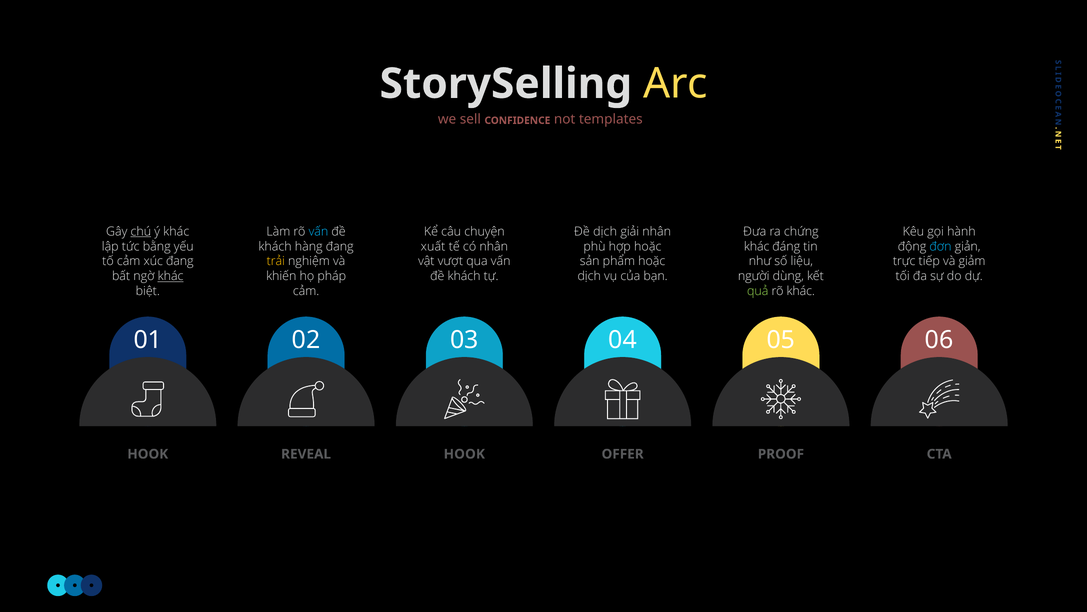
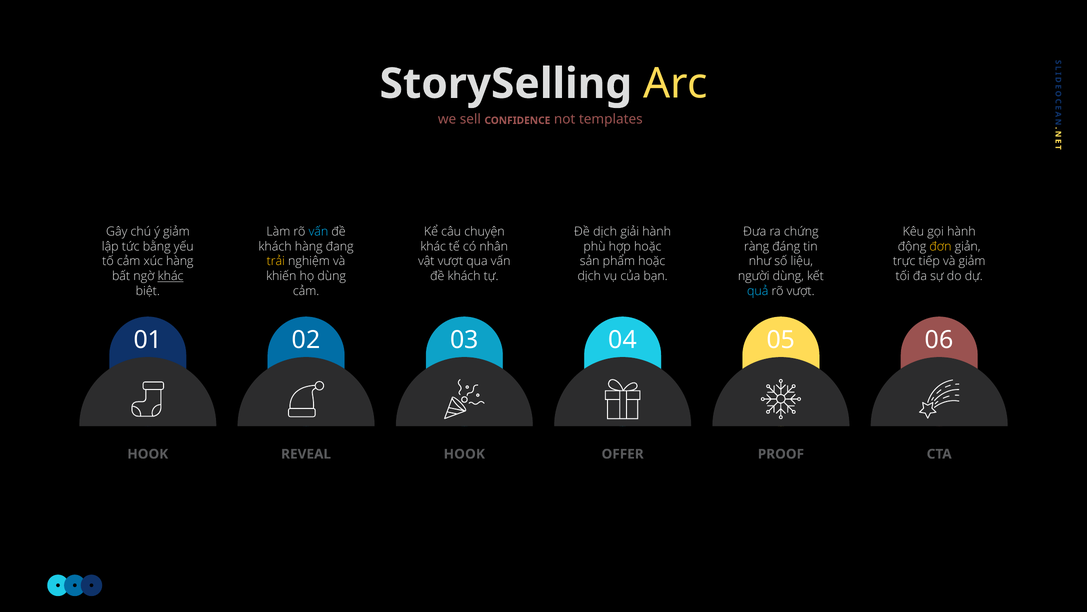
chú underline: present -> none (141, 231)
ý khác: khác -> giảm (176, 231)
giải nhân: nhân -> hành (657, 231)
xuất: xuất -> khác (433, 246)
khác: khác -> ràng (757, 246)
đơn colour: light blue -> yellow (940, 246)
xúc đang: đang -> hàng (180, 261)
họ pháp: pháp -> dùng (332, 276)
quả colour: light green -> light blue (758, 291)
rõ khác: khác -> vượt (801, 291)
